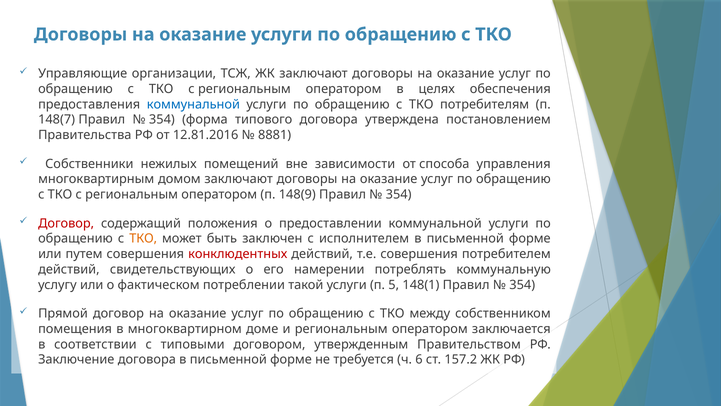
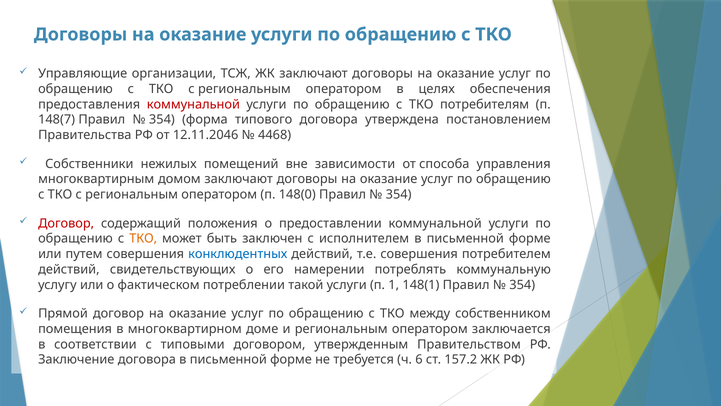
коммунальной colour: blue -> red (193, 104)
12.81.2016: 12.81.2016 -> 12.11.2046 (206, 135)
8881: 8881 -> 4468 (275, 135)
148(9: 148(9 -> 148(0 (297, 194)
конклюдентных colour: red -> blue (238, 254)
5: 5 -> 1 (394, 284)
